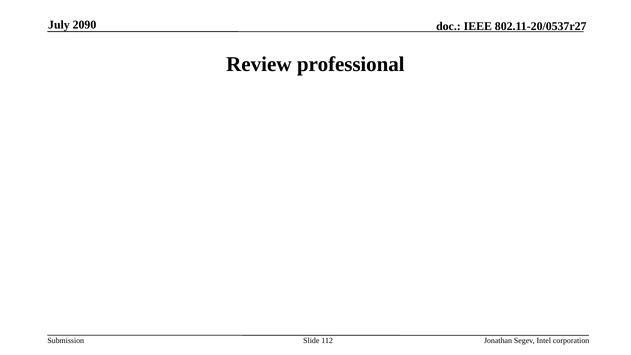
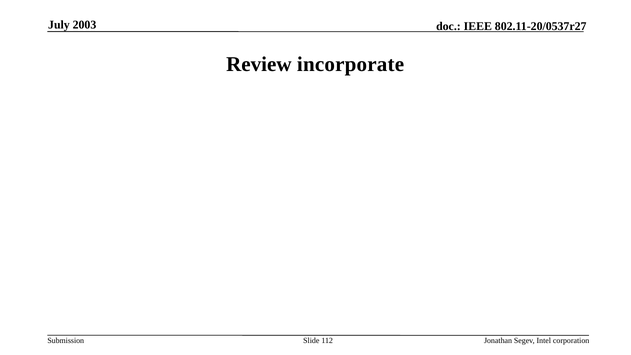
2090: 2090 -> 2003 (84, 25)
professional: professional -> incorporate (351, 65)
